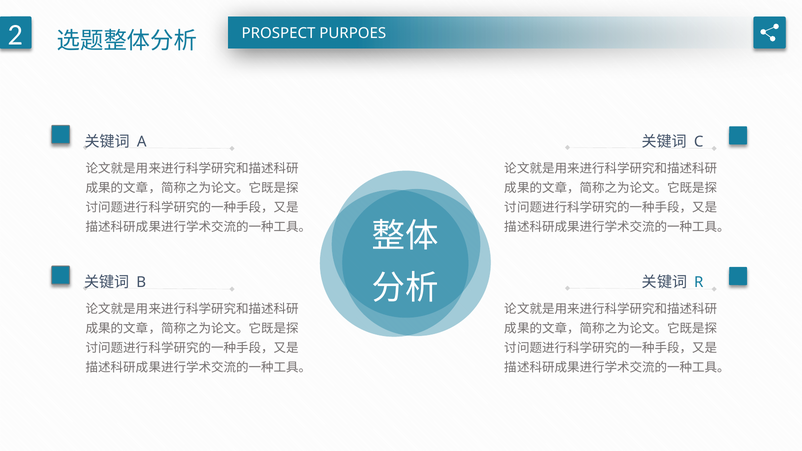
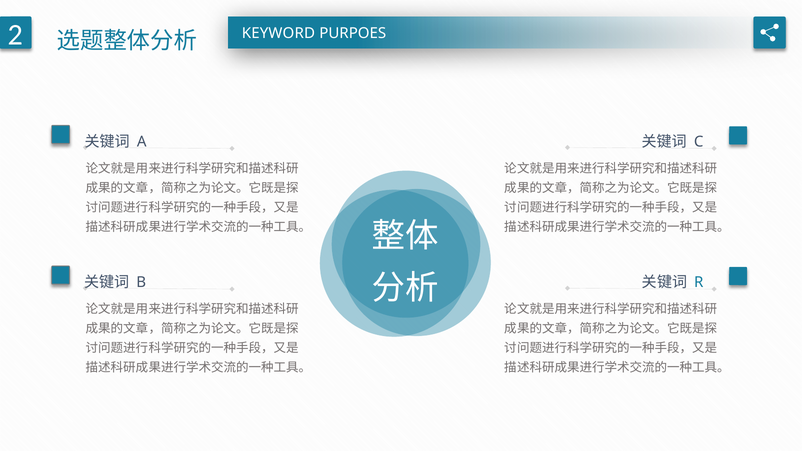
PROSPECT: PROSPECT -> KEYWORD (278, 33)
